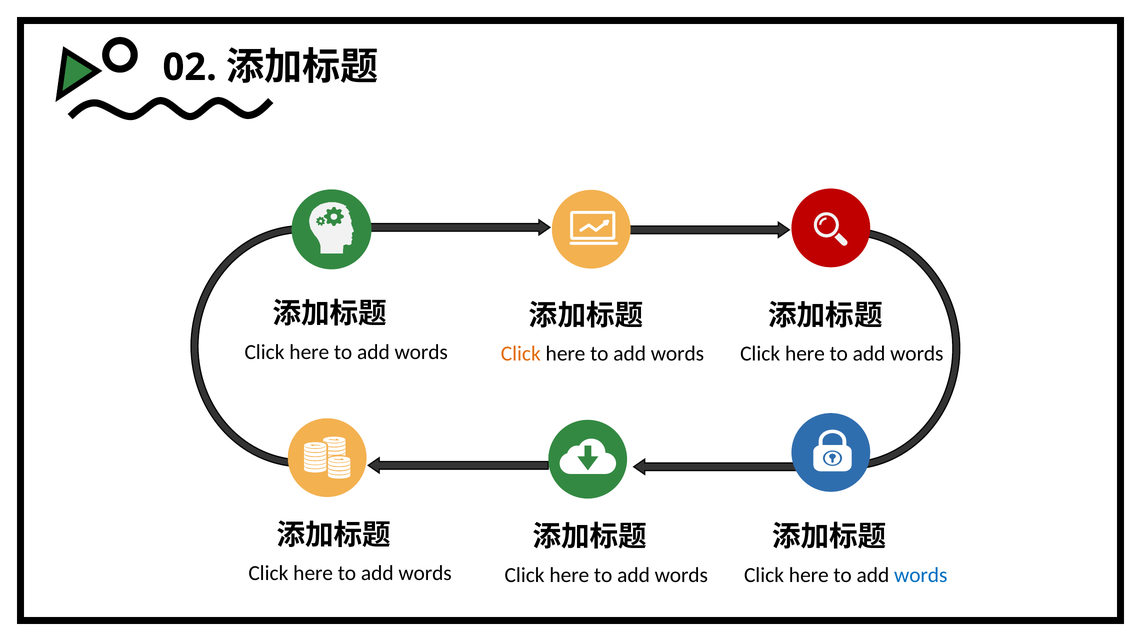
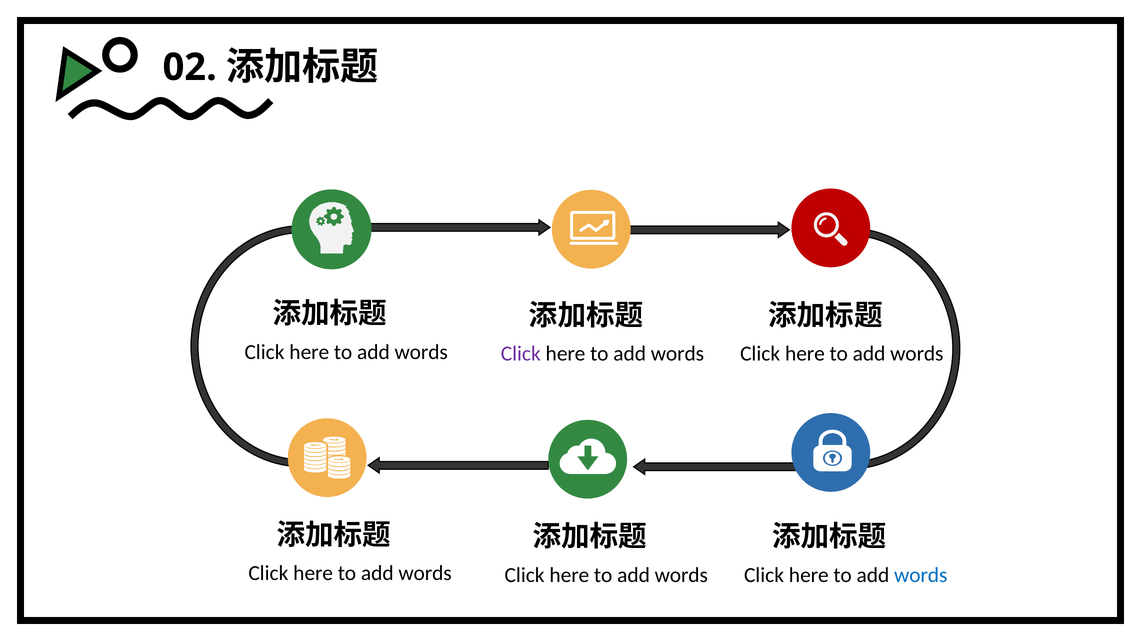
Click colour: orange -> purple (521, 354)
